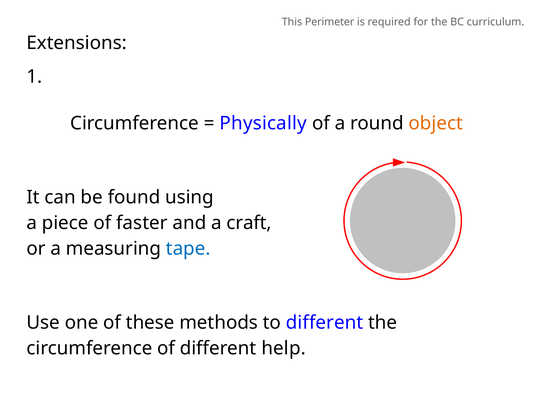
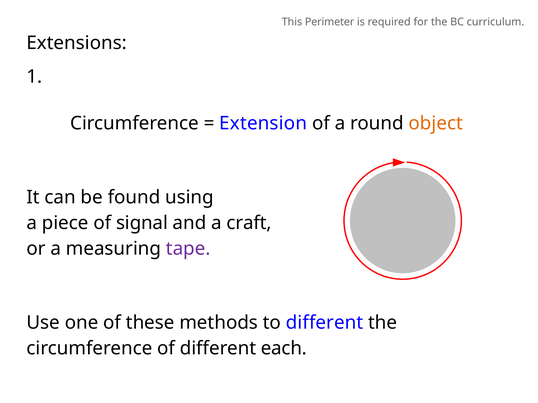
Physically: Physically -> Extension (263, 123)
faster: faster -> signal (142, 223)
tape colour: blue -> purple (188, 249)
help: help -> each (284, 349)
